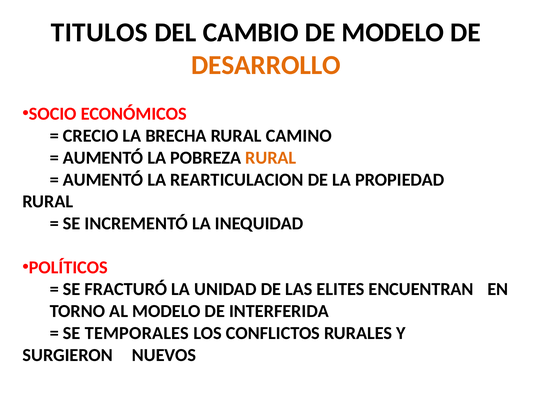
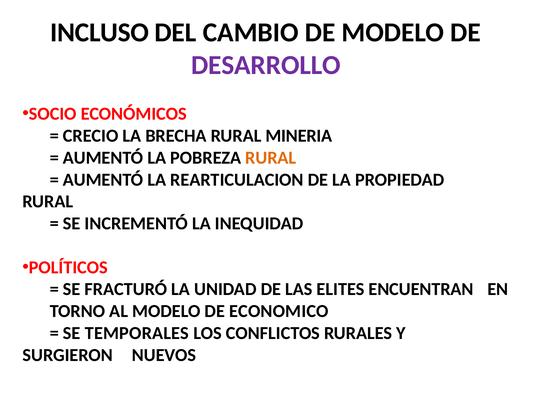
TITULOS: TITULOS -> INCLUSO (100, 32)
DESARROLLO colour: orange -> purple (266, 65)
CAMINO: CAMINO -> MINERIA (299, 136)
INTERFERIDA: INTERFERIDA -> ECONOMICO (279, 311)
